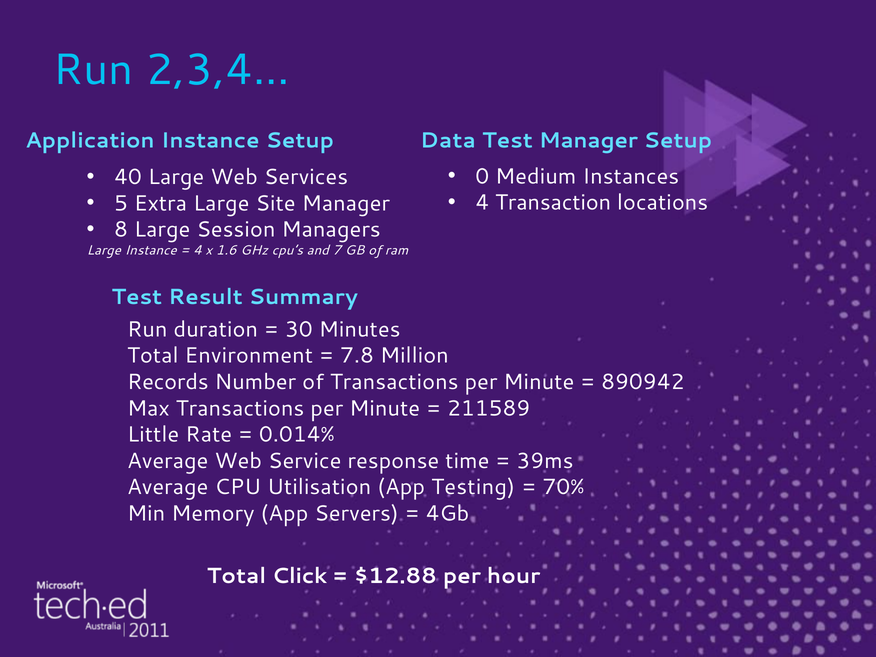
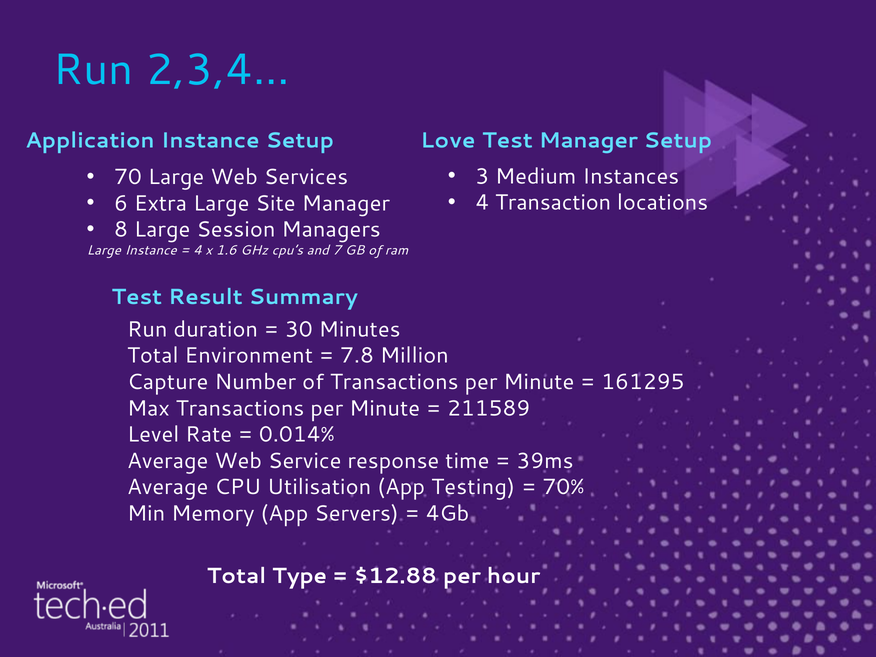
Data: Data -> Love (448, 140)
0: 0 -> 3 (482, 176)
40: 40 -> 70 (128, 177)
5: 5 -> 6 (121, 203)
Records: Records -> Capture (168, 382)
890942: 890942 -> 161295 (643, 382)
Little: Little -> Level (153, 435)
Click: Click -> Type (300, 576)
